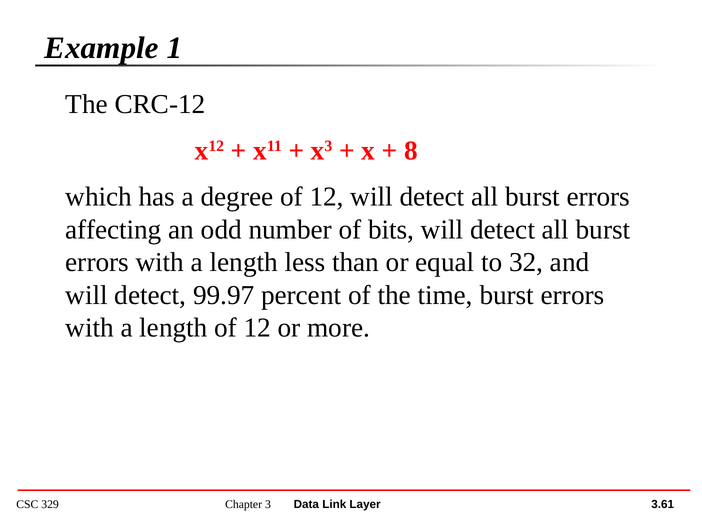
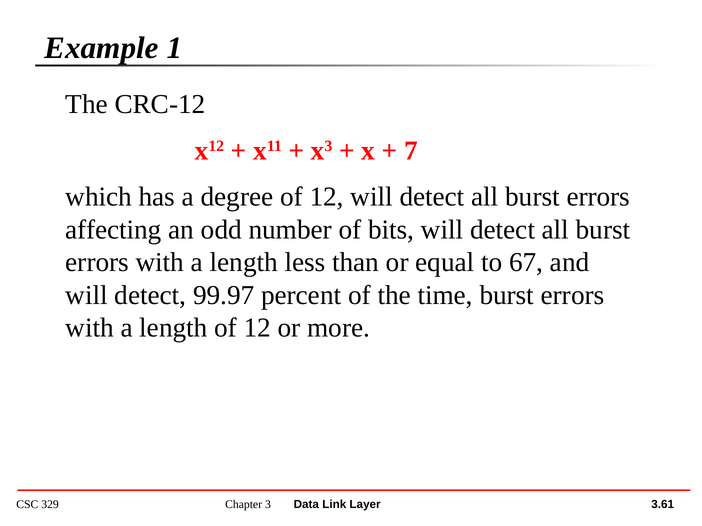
8: 8 -> 7 (411, 151)
32: 32 -> 67 (526, 263)
